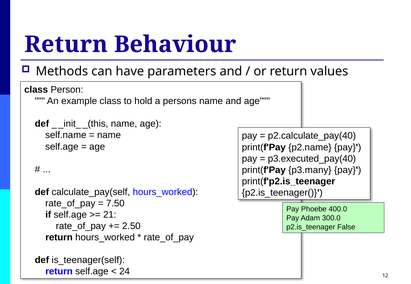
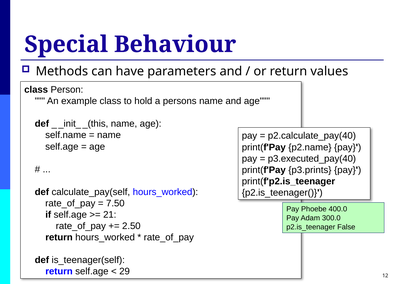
Return: Return -> Special (66, 45)
p3.many: p3.many -> p3.prints (310, 170)
24: 24 -> 29 (125, 272)
